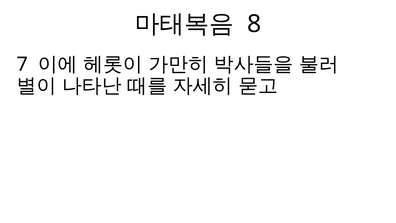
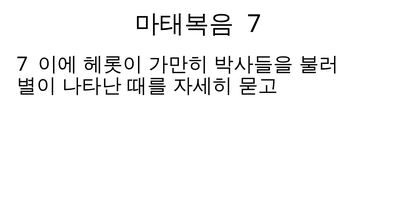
8: 8 -> 7 (254, 24)
